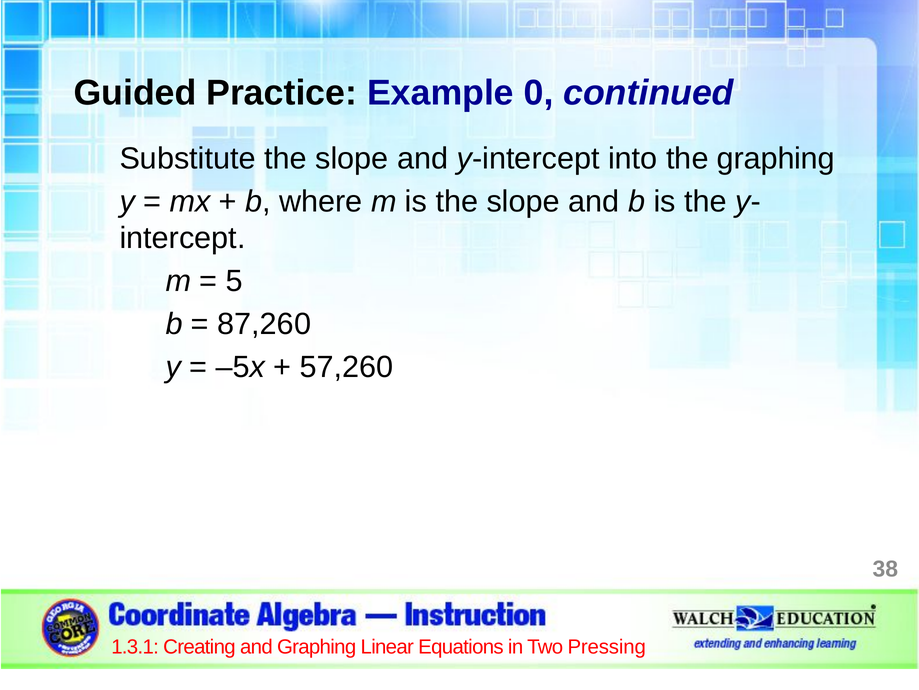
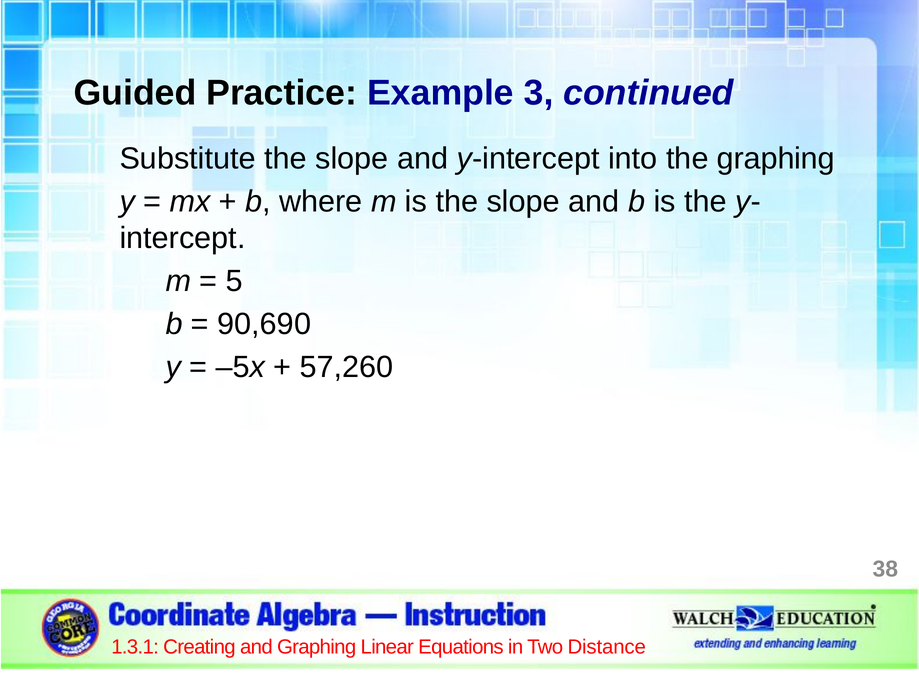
0: 0 -> 3 (539, 93)
87,260: 87,260 -> 90,690 (264, 324)
Pressing: Pressing -> Distance (607, 646)
